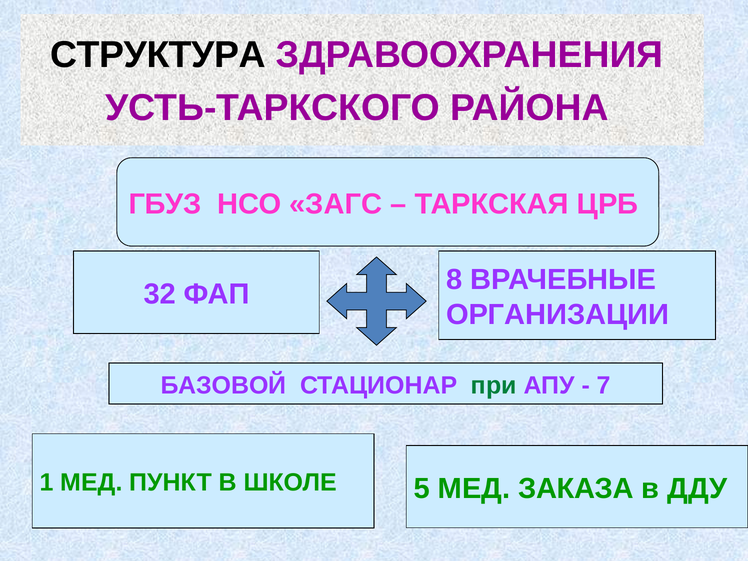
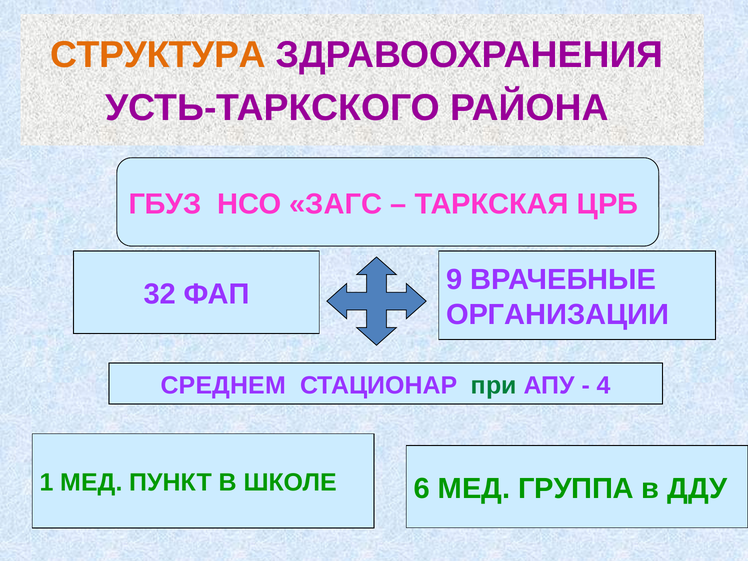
СТРУКТУРА colour: black -> orange (158, 55)
8: 8 -> 9 (454, 280)
БАЗОВОЙ: БАЗОВОЙ -> СРЕДНЕМ (223, 385)
7: 7 -> 4 (604, 385)
5: 5 -> 6 (422, 489)
ЗАКАЗА: ЗАКАЗА -> ГРУППА (576, 489)
